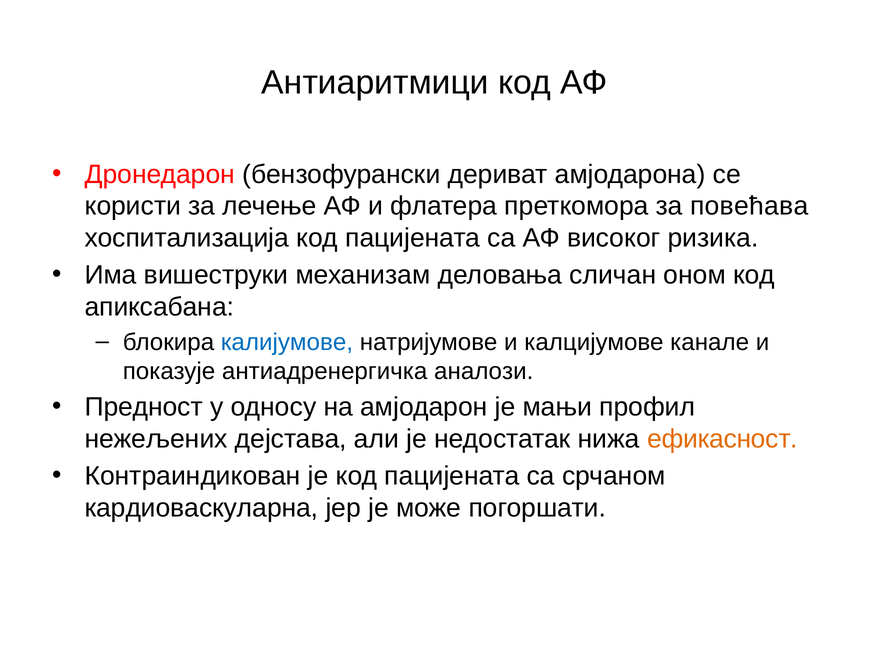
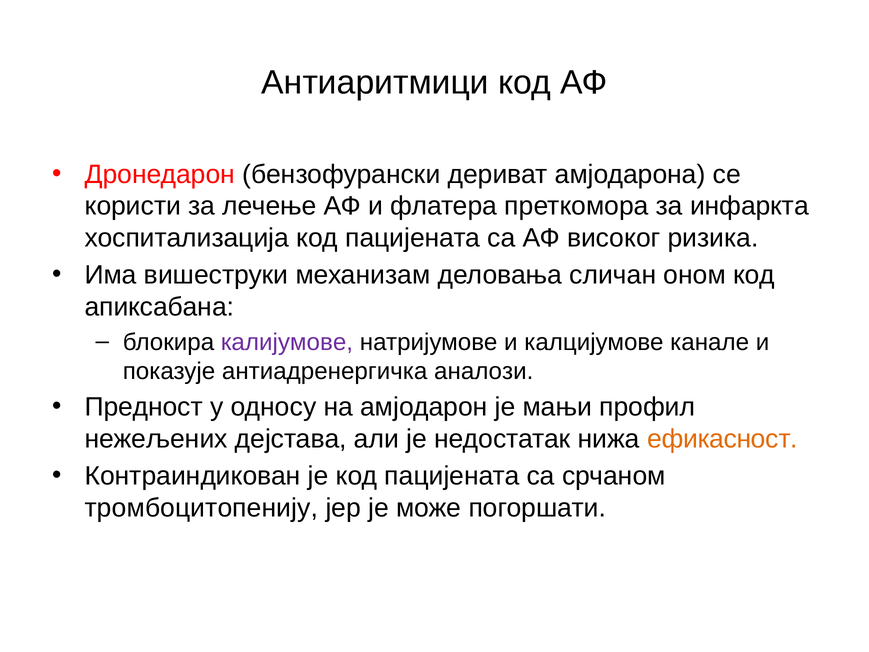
повећава: повећава -> инфаркта (749, 206)
калијумове colour: blue -> purple (287, 342)
кардиоваскуларна: кардиоваскуларна -> тромбоцитопенију (201, 508)
